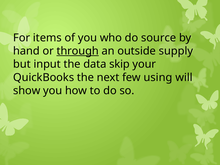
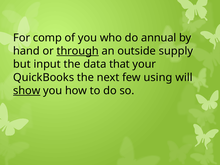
items: items -> comp (47, 38)
source: source -> annual (159, 38)
skip: skip -> that (120, 64)
show underline: none -> present (27, 91)
